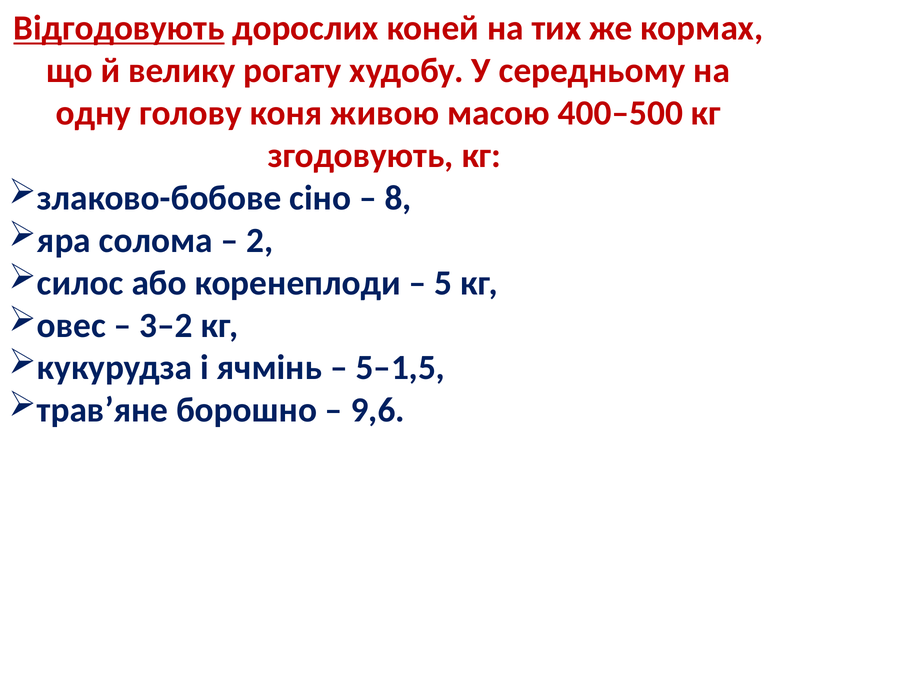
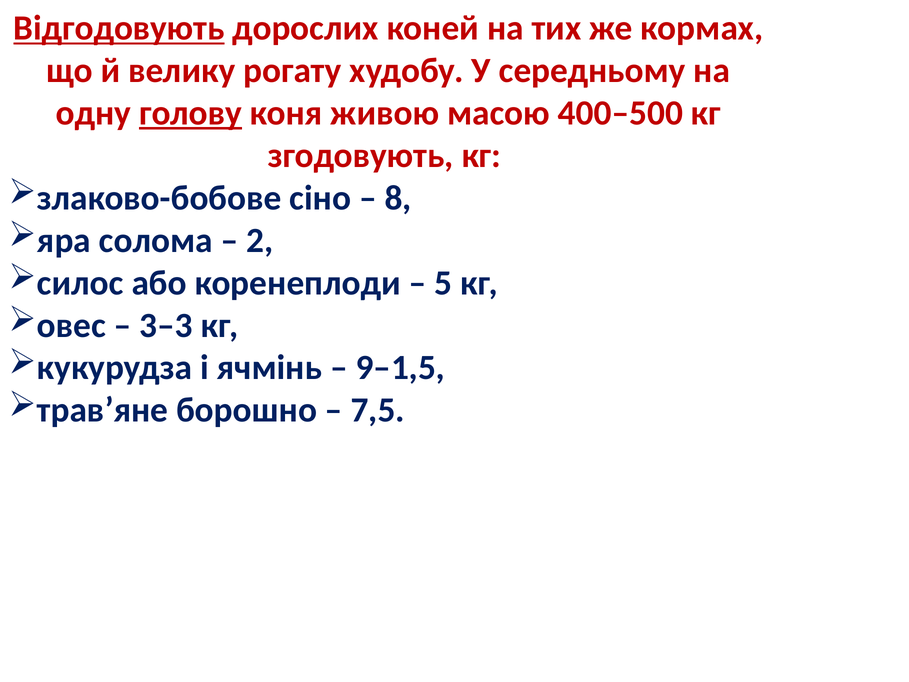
голову underline: none -> present (191, 113)
3–2: 3–2 -> 3–3 (166, 325)
5–1,5: 5–1,5 -> 9–1,5 (400, 368)
9,6: 9,6 -> 7,5 (378, 410)
